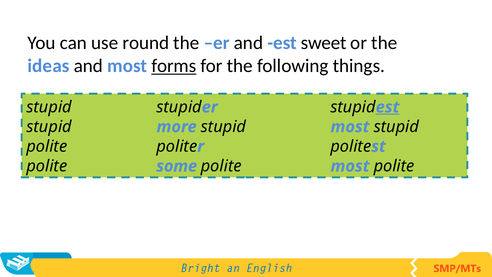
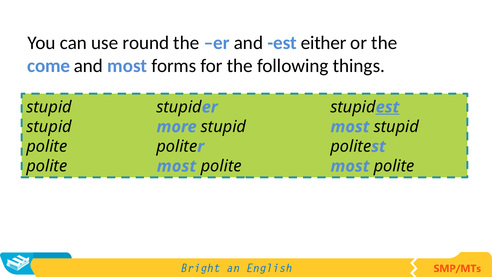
sweet: sweet -> either (324, 43)
ideas: ideas -> come (49, 66)
forms underline: present -> none (174, 66)
some: some -> most (177, 166)
